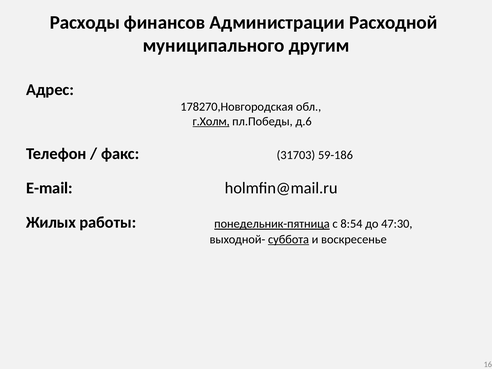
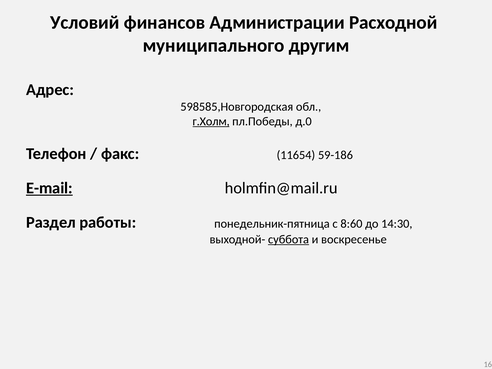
Расходы: Расходы -> Условий (85, 22)
178270,Новгородская: 178270,Новгородская -> 598585,Новгородская (237, 107)
д.6: д.6 -> д.0 (304, 121)
31703: 31703 -> 11654 (296, 155)
E-mail underline: none -> present (49, 188)
Жилых: Жилых -> Раздел (51, 223)
понедельник-пятница underline: present -> none (272, 224)
8:54: 8:54 -> 8:60 (351, 224)
47:30: 47:30 -> 14:30 (397, 224)
